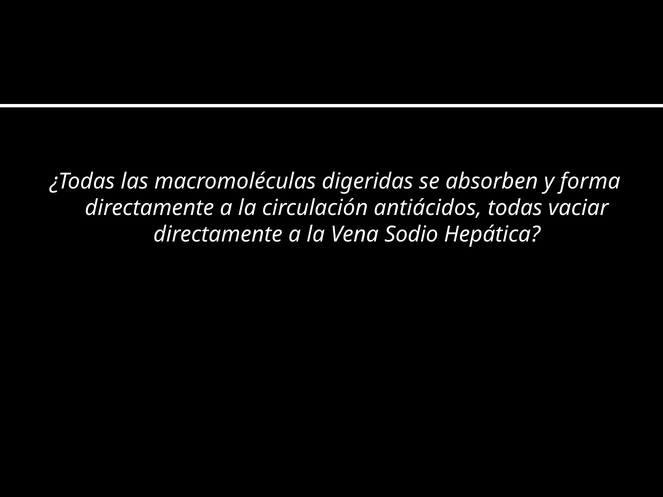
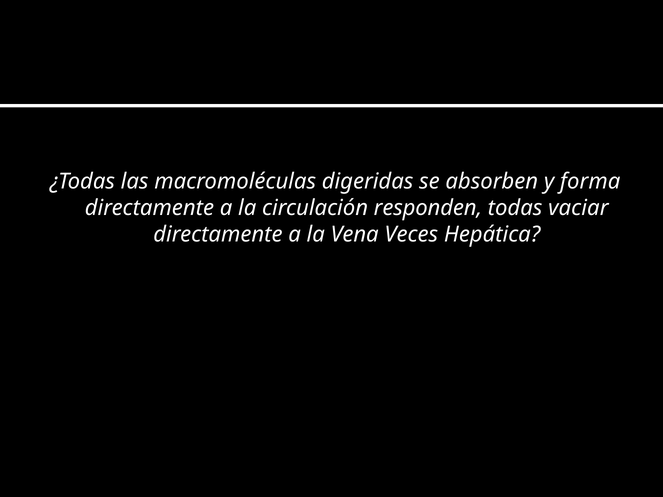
antiácidos: antiácidos -> responden (428, 208)
Sodio: Sodio -> Veces (411, 234)
